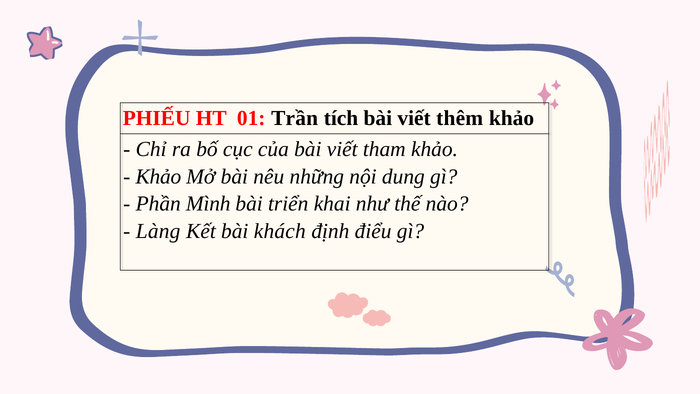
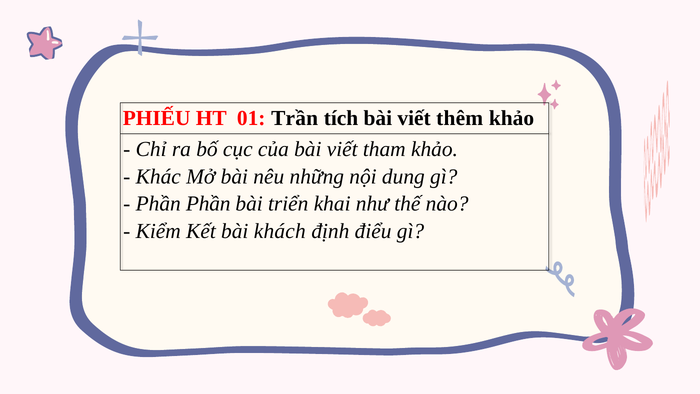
Khảo: Khảo -> Khác (158, 176)
Phần Mình: Mình -> Phần (208, 204)
Làng: Làng -> Kiểm (158, 231)
